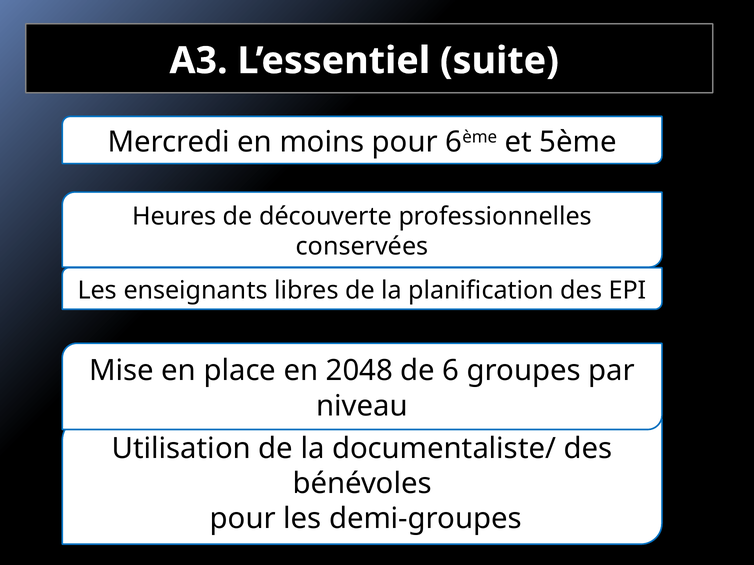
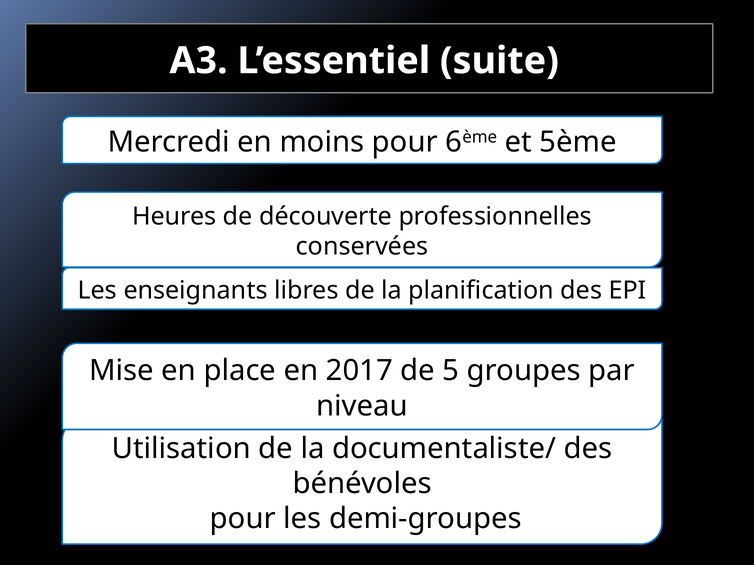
2048: 2048 -> 2017 (359, 371)
6: 6 -> 5 (451, 371)
